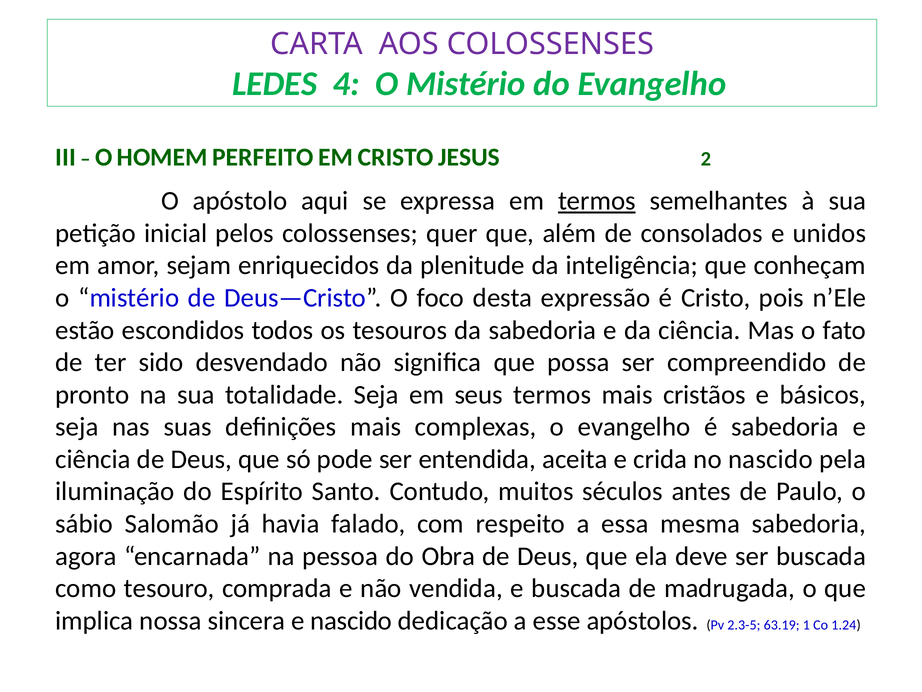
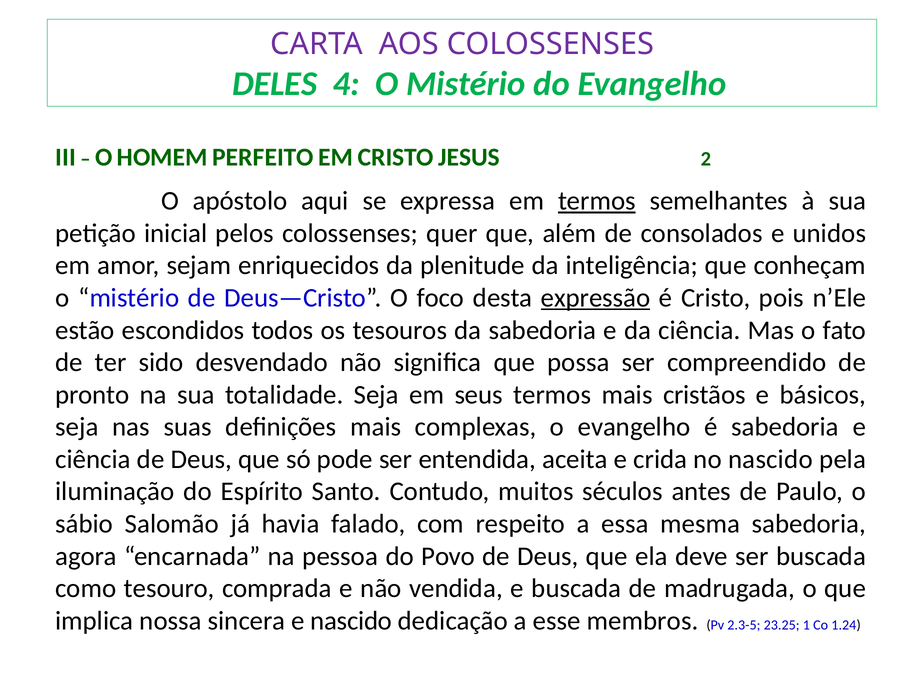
LEDES: LEDES -> DELES (275, 84)
expressão underline: none -> present (596, 298)
Obra: Obra -> Povo (448, 556)
apóstolos: apóstolos -> membros (642, 620)
63.19: 63.19 -> 23.25 (782, 625)
